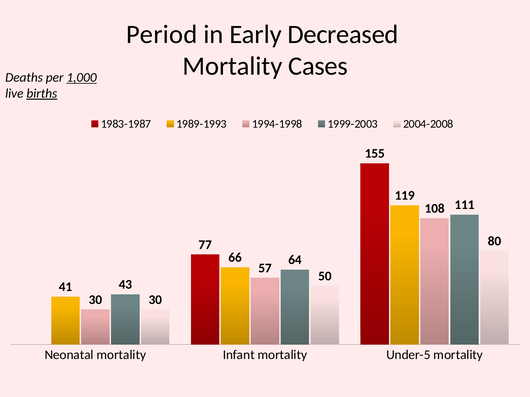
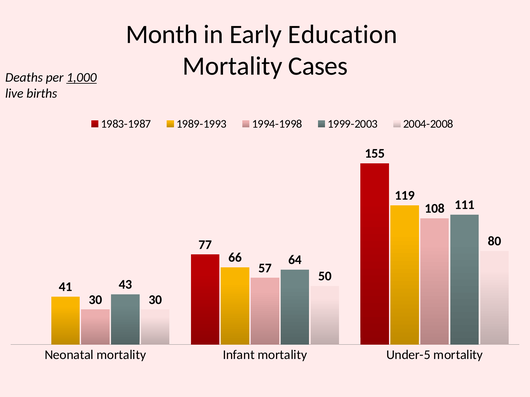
Period: Period -> Month (162, 35)
Decreased: Decreased -> Education (343, 35)
births underline: present -> none (42, 94)
